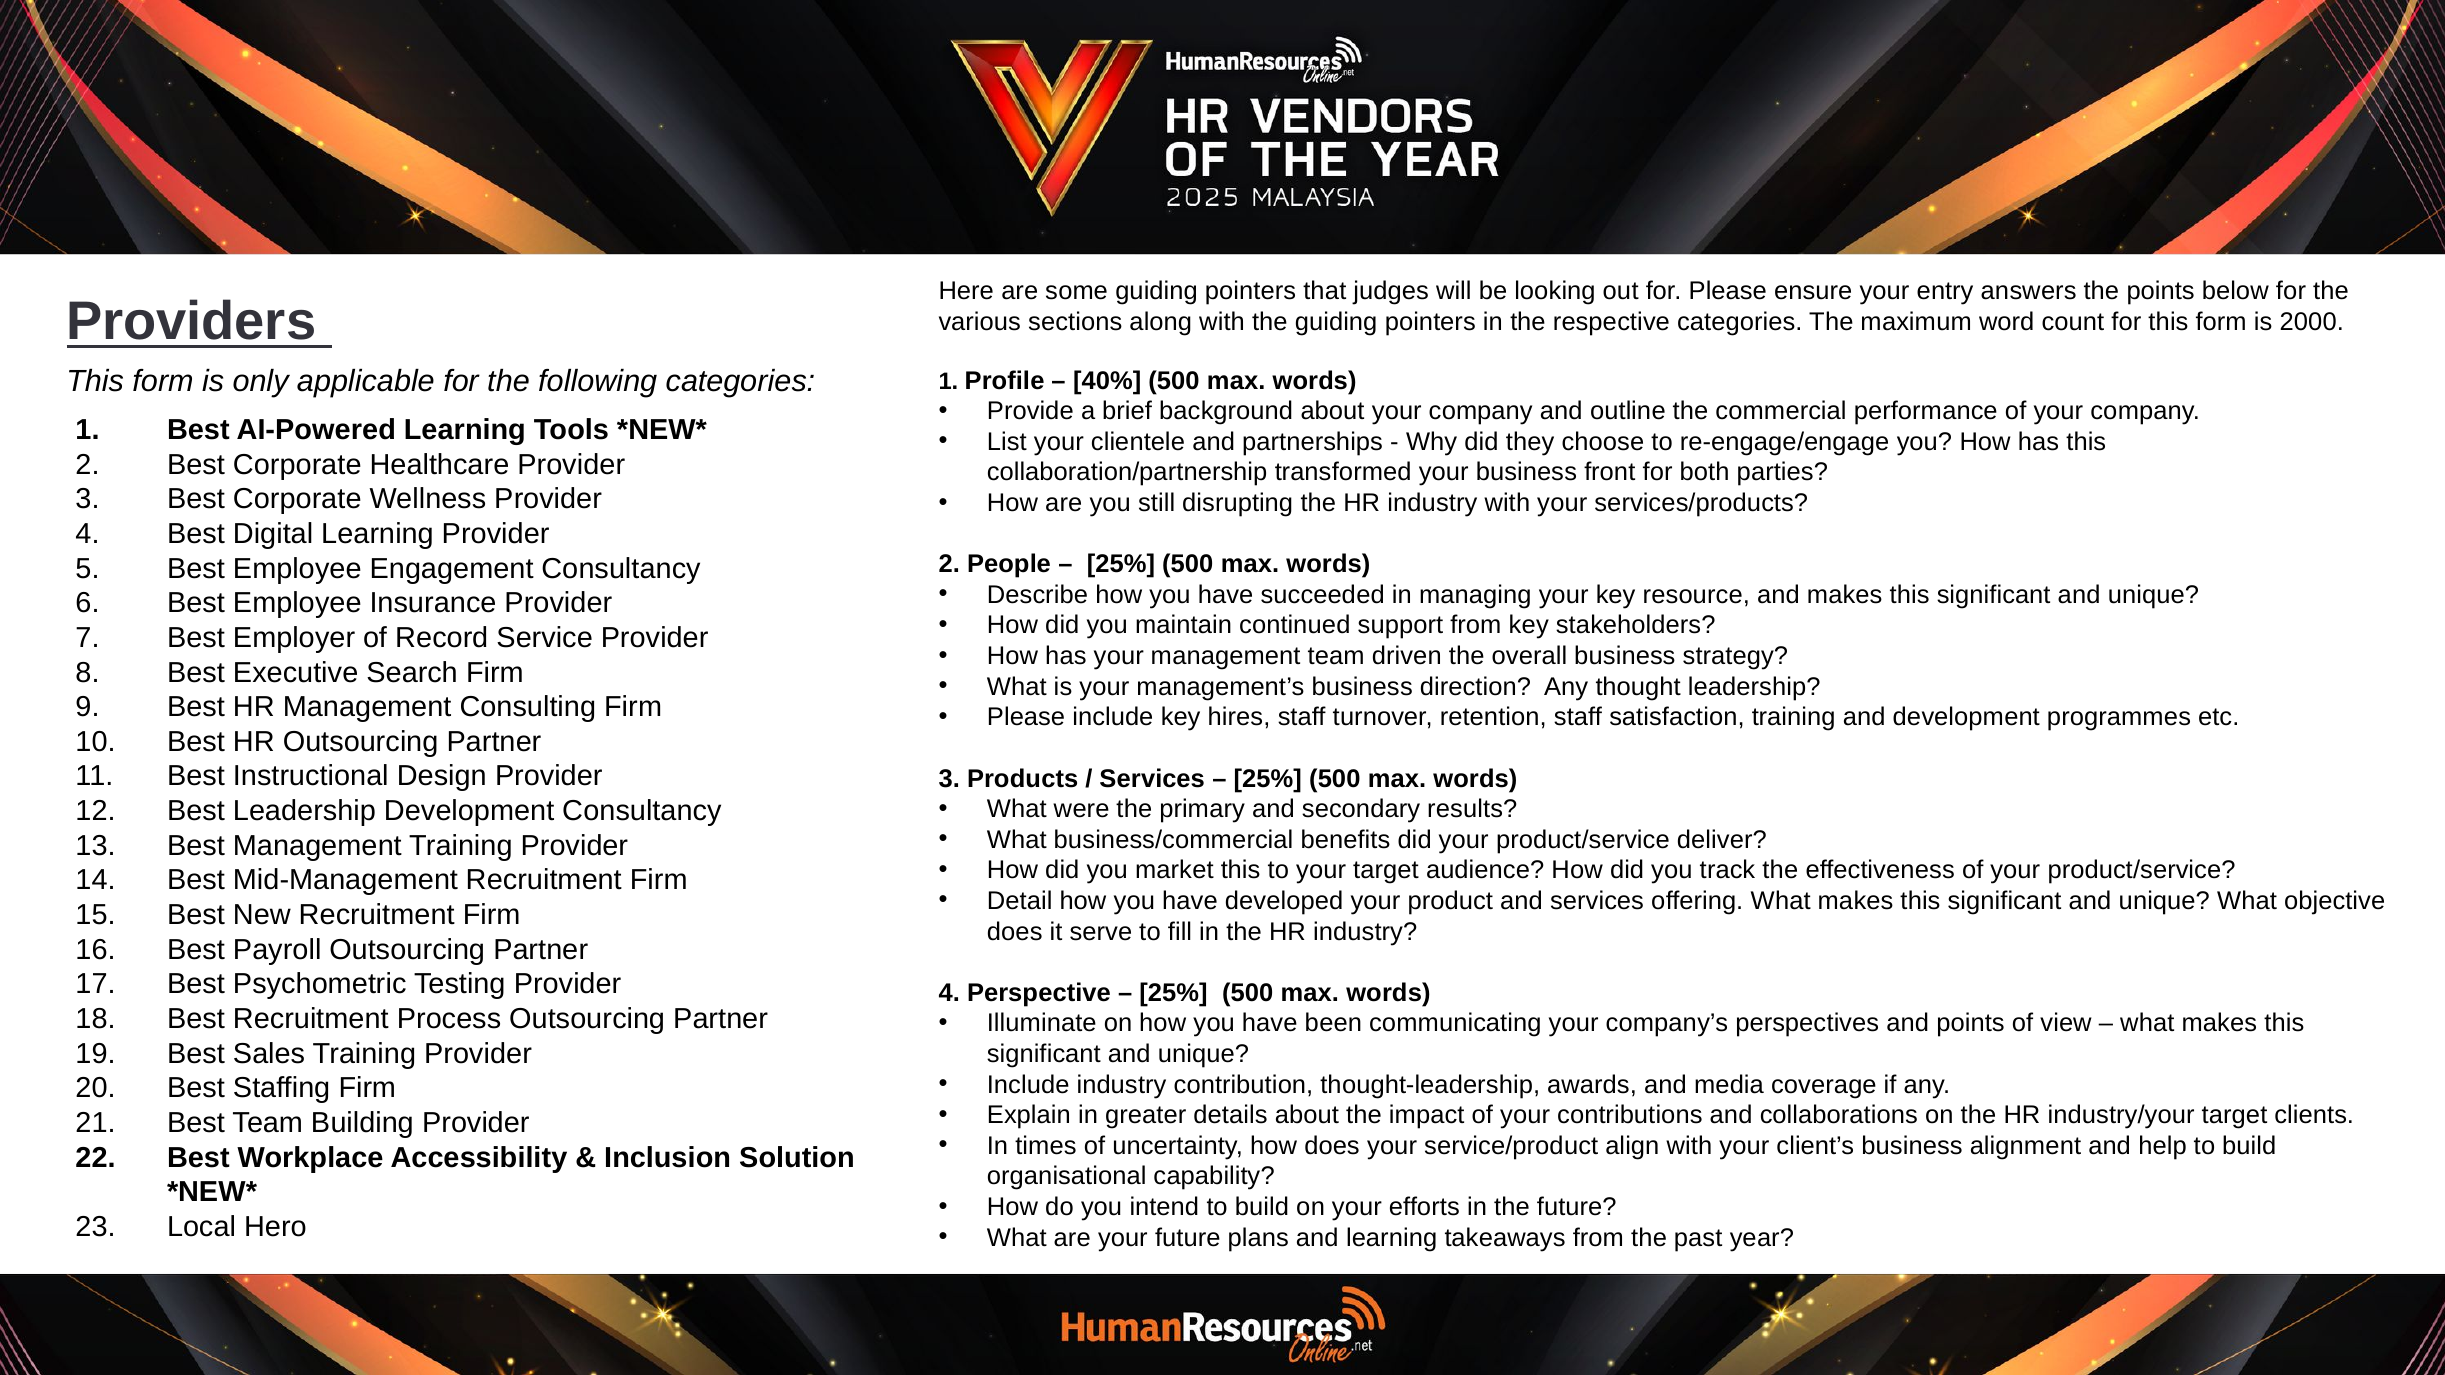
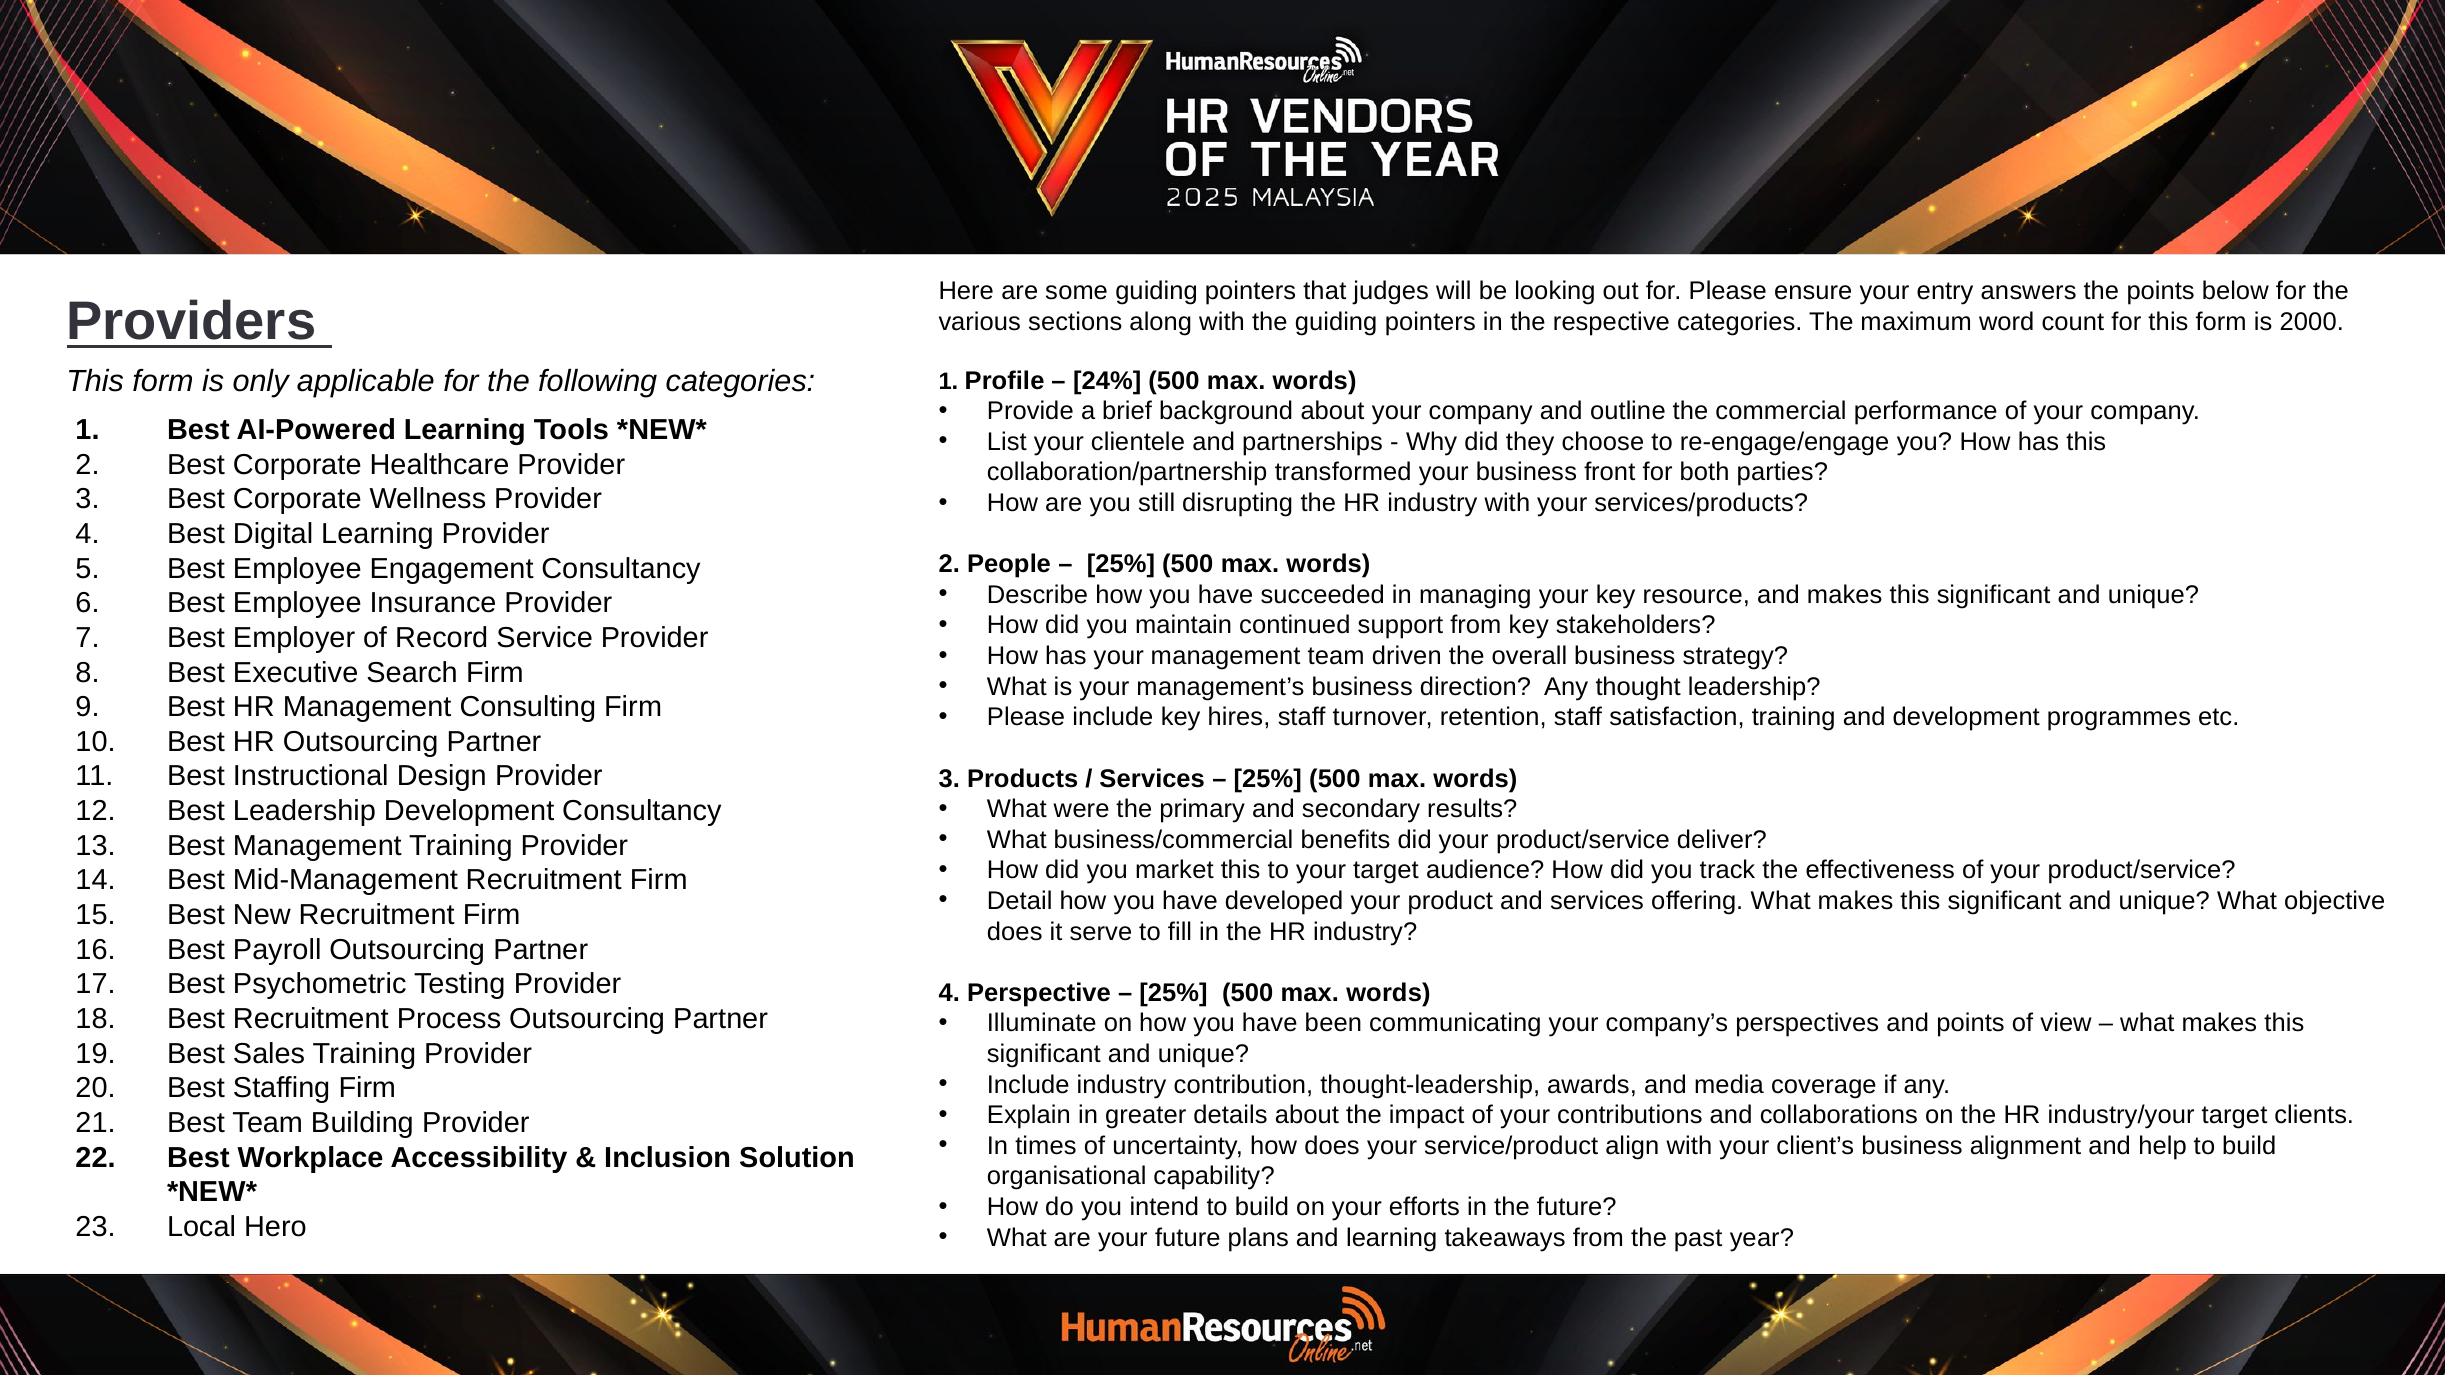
40%: 40% -> 24% (1107, 381)
